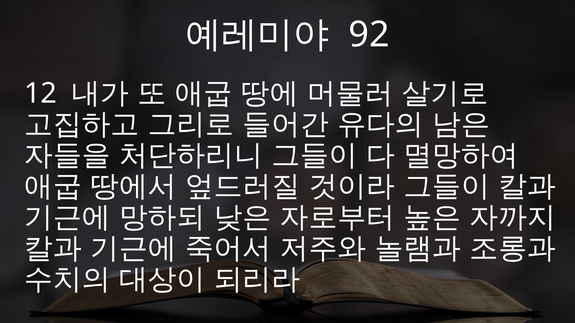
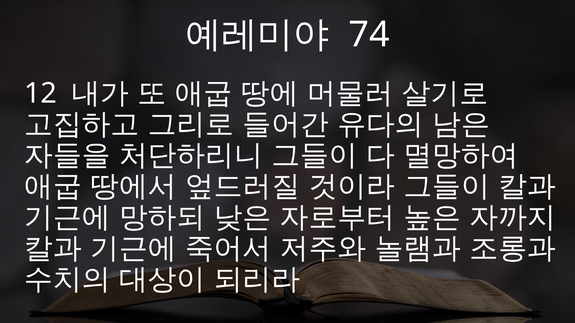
92: 92 -> 74 (369, 35)
